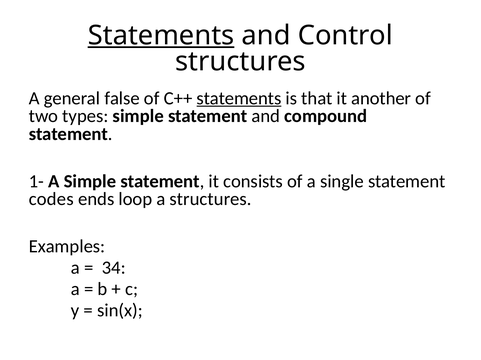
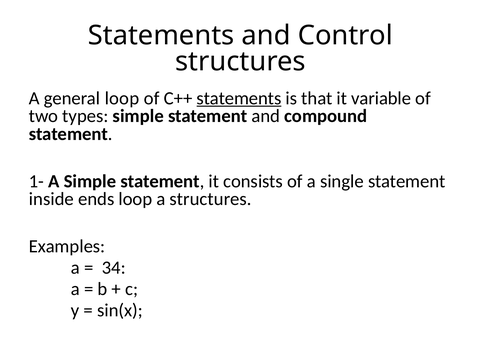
Statements underline: present -> none (161, 35)
general false: false -> loop (122, 98)
another: another -> variable (381, 98)
codes: codes -> inside (51, 200)
